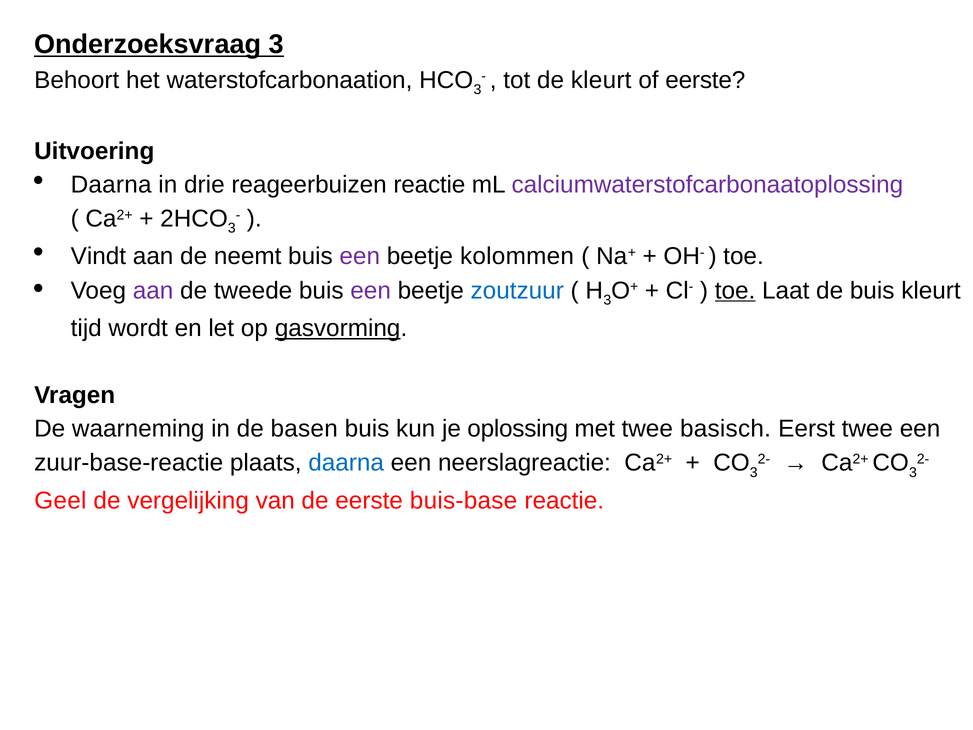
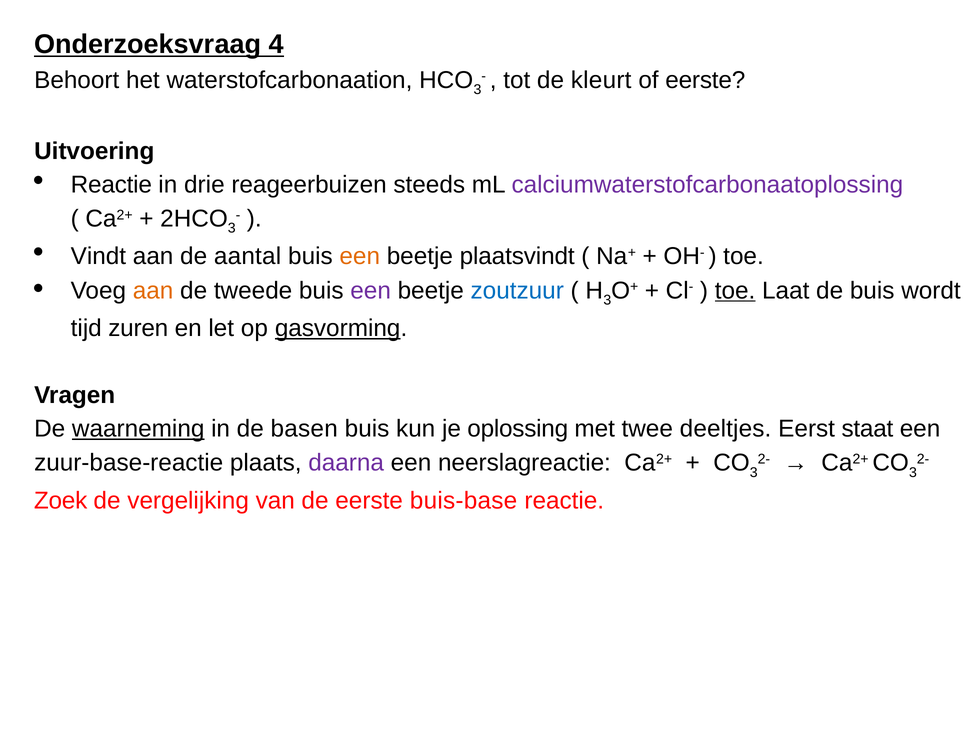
Onderzoeksvraag 3: 3 -> 4 (276, 44)
Daarna: Daarna -> Reactie (111, 185)
reageerbuizen reactie: reactie -> steeds (429, 185)
neemt: neemt -> aantal (248, 256)
een colour: purple -> orange (360, 256)
kolommen: kolommen -> plaatsvindt (517, 256)
aan colour: purple -> orange (153, 290)
buis kleurt: kleurt -> wordt (931, 290)
wordt: wordt -> zuren (138, 328)
waarneming underline: none -> present (138, 429)
basisch: basisch -> deeltjes (726, 429)
Eerst twee: twee -> staat (867, 429)
daarna colour: blue -> purple (346, 463)
Geel: Geel -> Zoek (61, 500)
